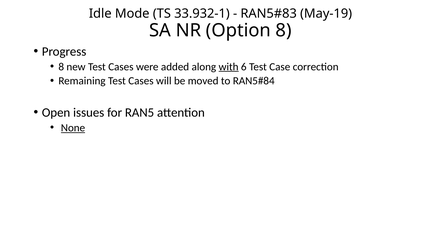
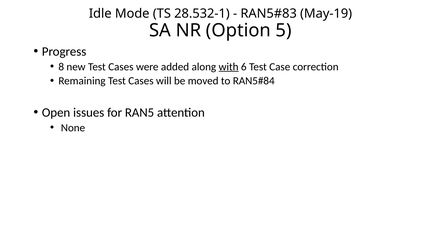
33.932-1: 33.932-1 -> 28.532-1 (202, 14)
Option 8: 8 -> 5 (284, 30)
None underline: present -> none (73, 128)
